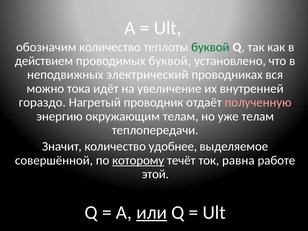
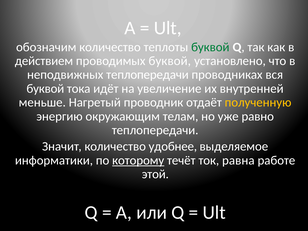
неподвижных электрический: электрический -> теплопередачи (147, 75)
можно: можно -> буквой (45, 89)
гораздо: гораздо -> меньше (42, 102)
полученную colour: pink -> yellow (258, 102)
уже телам: телам -> равно (258, 116)
совершённой: совершённой -> информатики (54, 160)
или underline: present -> none (152, 212)
